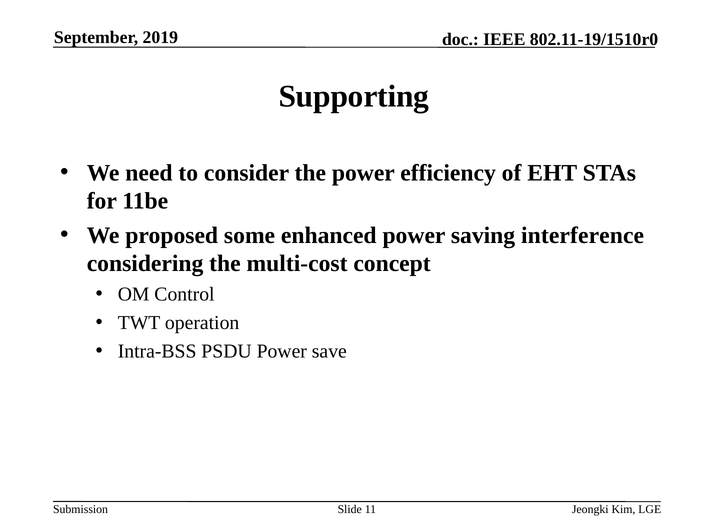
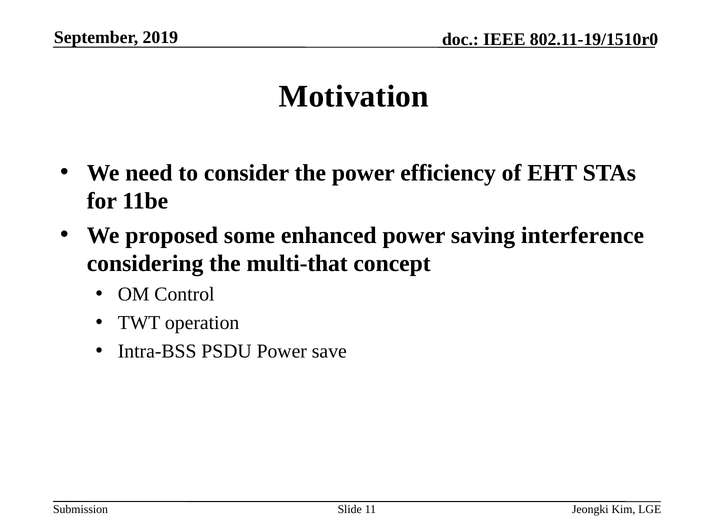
Supporting: Supporting -> Motivation (354, 97)
multi-cost: multi-cost -> multi-that (297, 264)
